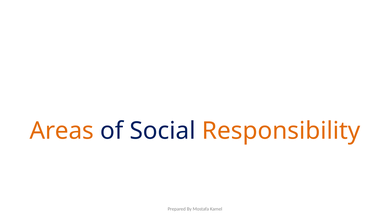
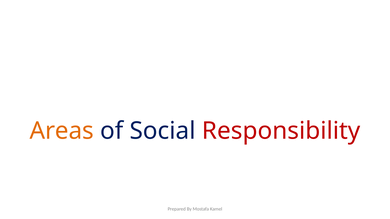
Responsibility colour: orange -> red (281, 131)
